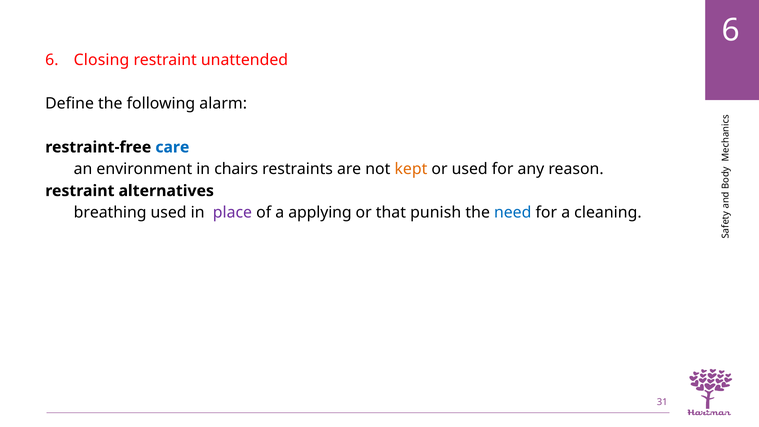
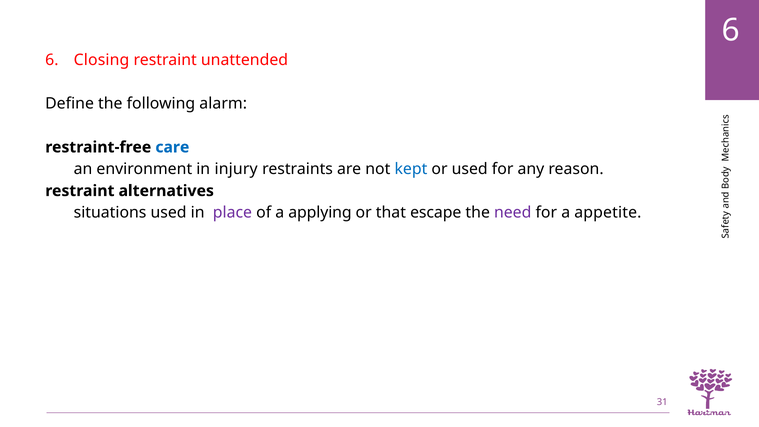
chairs: chairs -> injury (236, 169)
kept colour: orange -> blue (411, 169)
breathing: breathing -> situations (110, 213)
punish: punish -> escape (436, 213)
need colour: blue -> purple (513, 213)
cleaning: cleaning -> appetite (608, 213)
